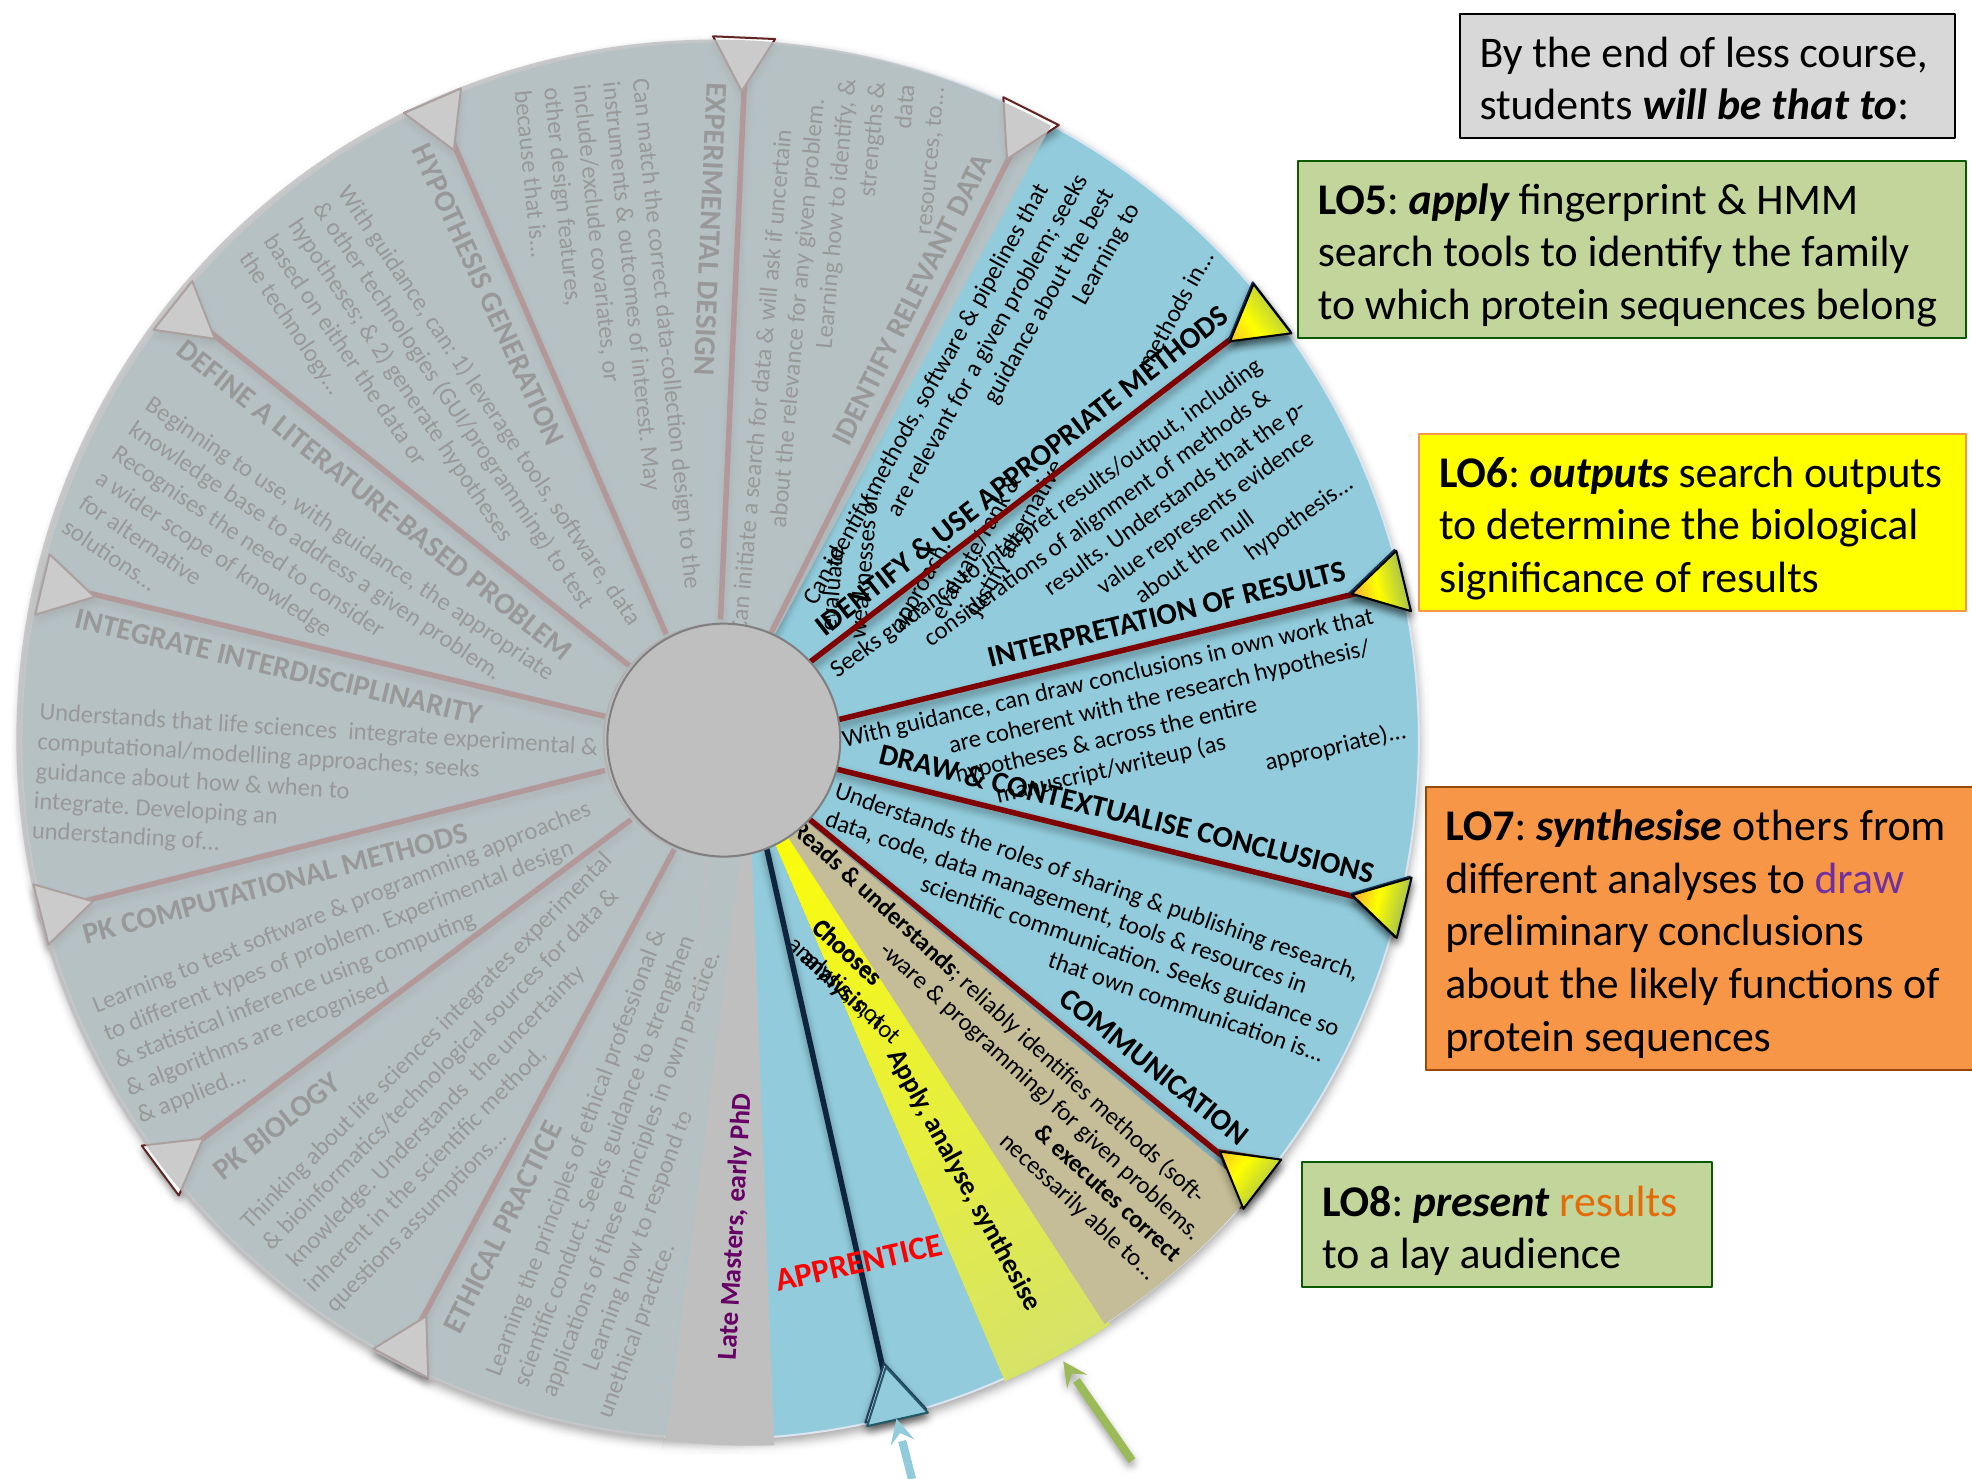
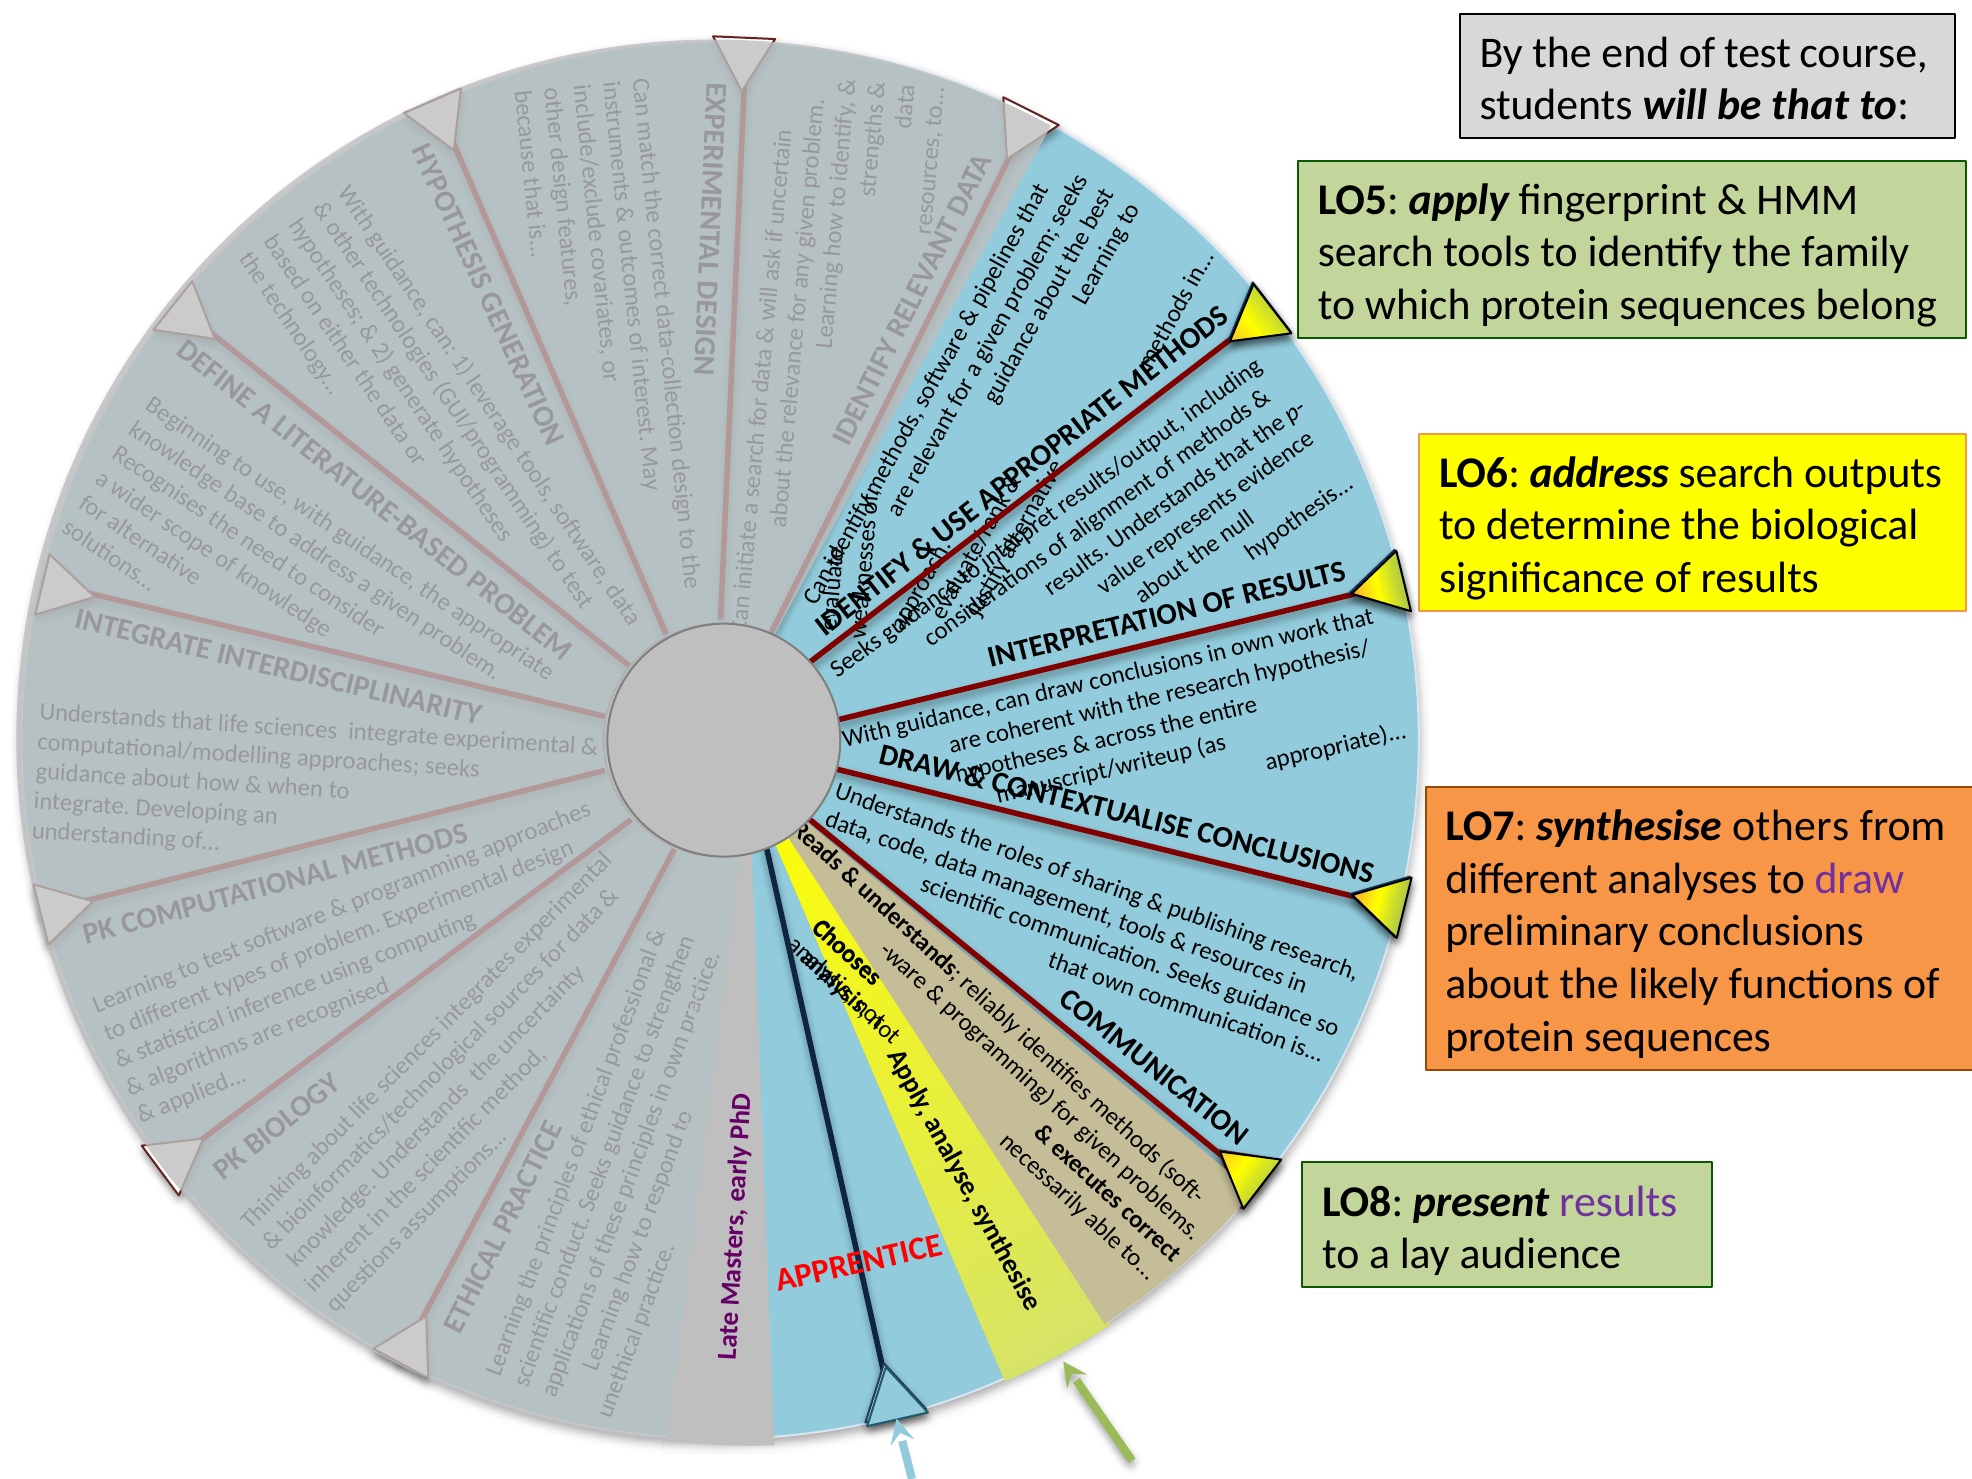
of less: less -> test (1758, 53)
outputs: outputs -> address (1599, 473)
results colour: orange -> purple (1618, 1202)
